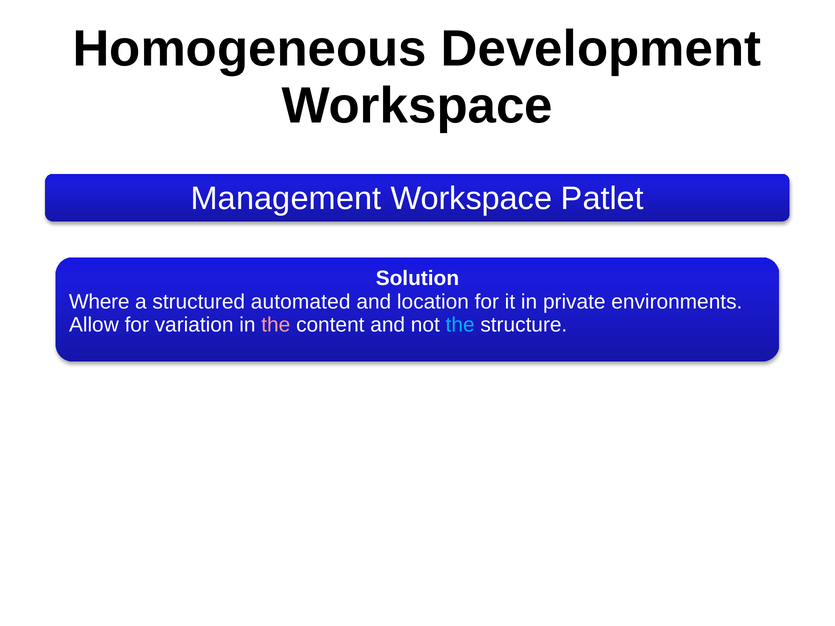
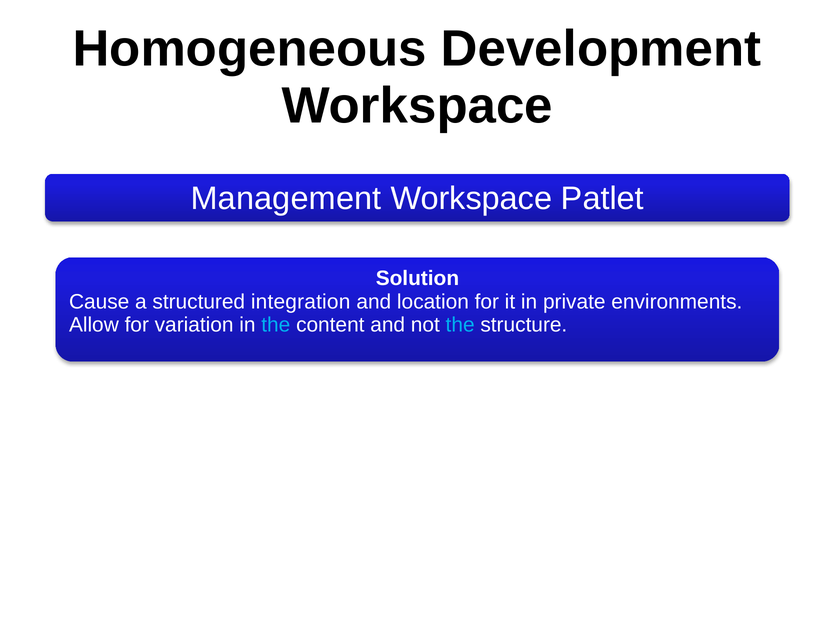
Where: Where -> Cause (99, 302)
automated: automated -> integration (301, 302)
the colour: pink -> light blue (276, 325)
